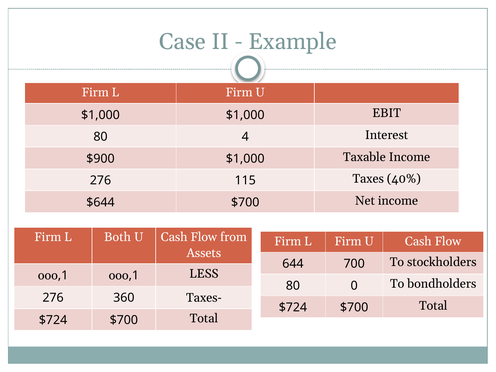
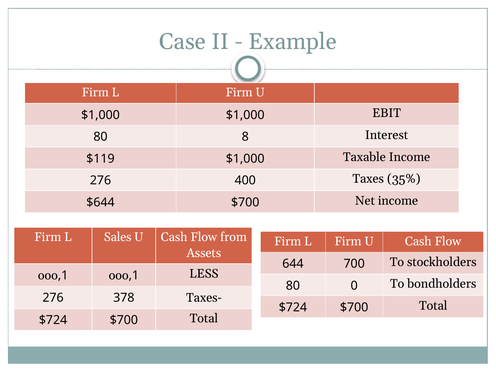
4: 4 -> 8 (245, 137)
$900: $900 -> $119 (100, 159)
115: 115 -> 400 (245, 181)
40%: 40% -> 35% (404, 179)
Both: Both -> Sales (118, 237)
360: 360 -> 378 (124, 298)
